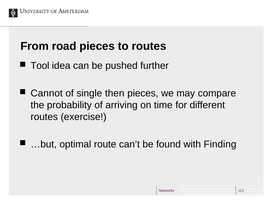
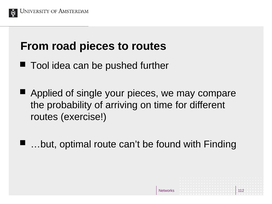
Cannot: Cannot -> Applied (47, 93)
then: then -> your (115, 93)
